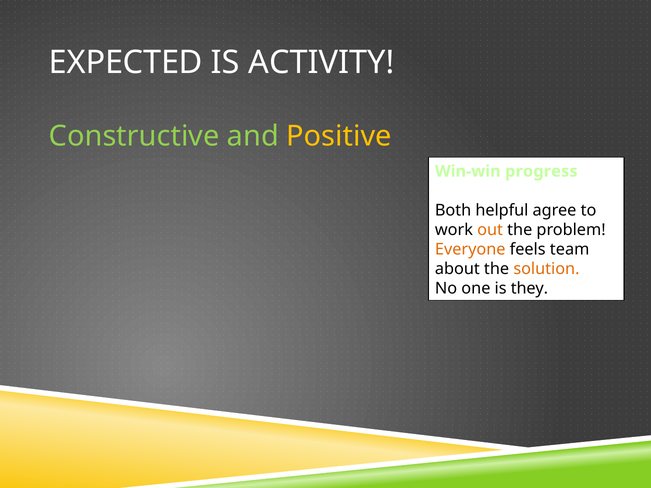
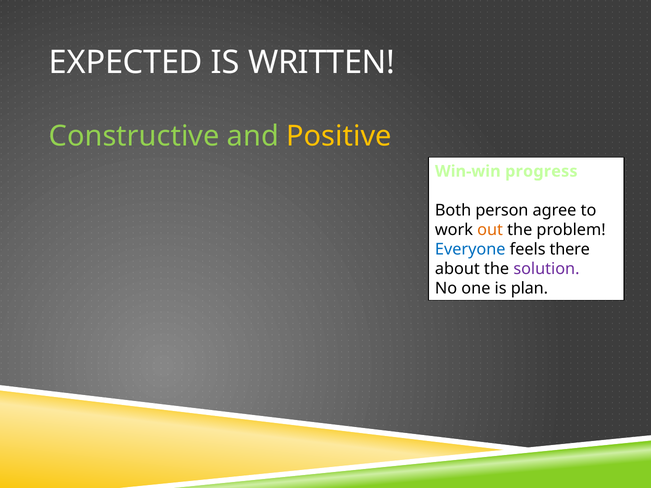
ACTIVITY: ACTIVITY -> WRITTEN (322, 63)
helpful: helpful -> person (502, 210)
Everyone colour: orange -> blue (470, 250)
team: team -> there (570, 250)
solution colour: orange -> purple (546, 269)
they: they -> plan (529, 289)
